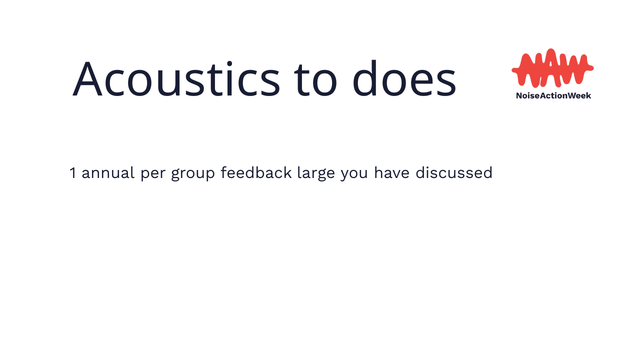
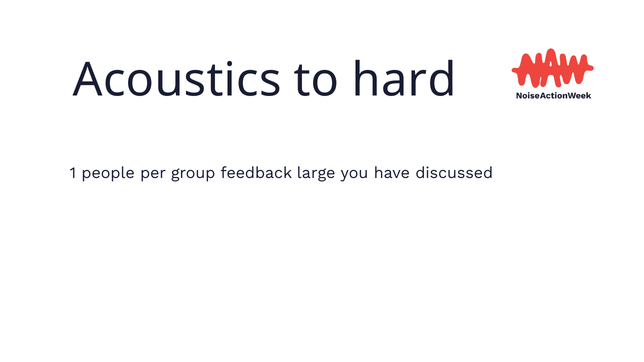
does: does -> hard (404, 80)
annual: annual -> people (108, 173)
